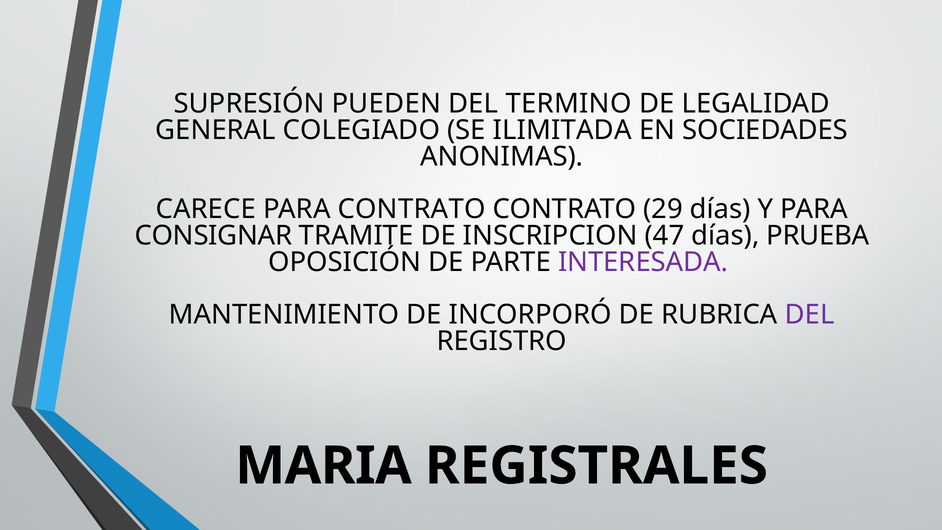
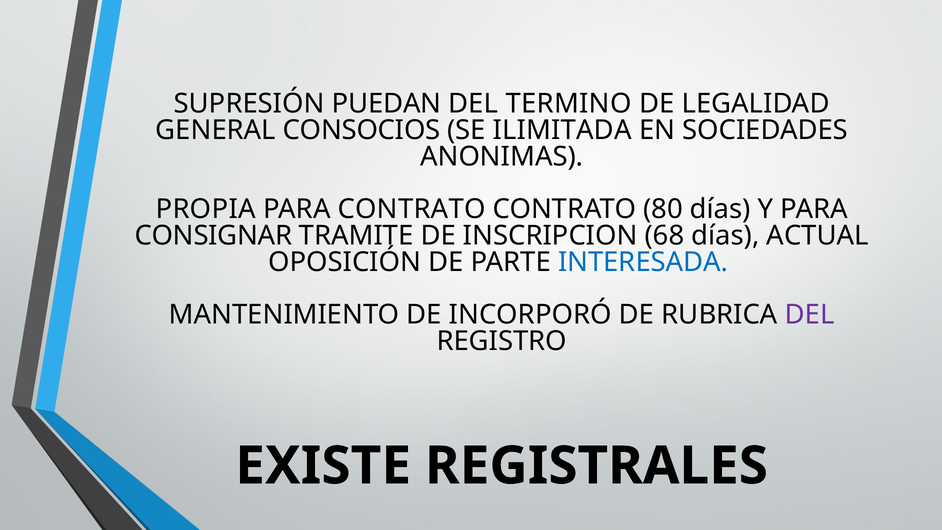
PUEDEN: PUEDEN -> PUEDAN (386, 104)
COLEGIADO: COLEGIADO -> CONSOCIOS (362, 130)
CARECE: CARECE -> PROPIA (206, 209)
29: 29 -> 80 (663, 209)
47: 47 -> 68 (664, 236)
PRUEBA: PRUEBA -> ACTUAL (818, 236)
INTERESADA colour: purple -> blue (643, 262)
MARIA: MARIA -> EXISTE (323, 466)
